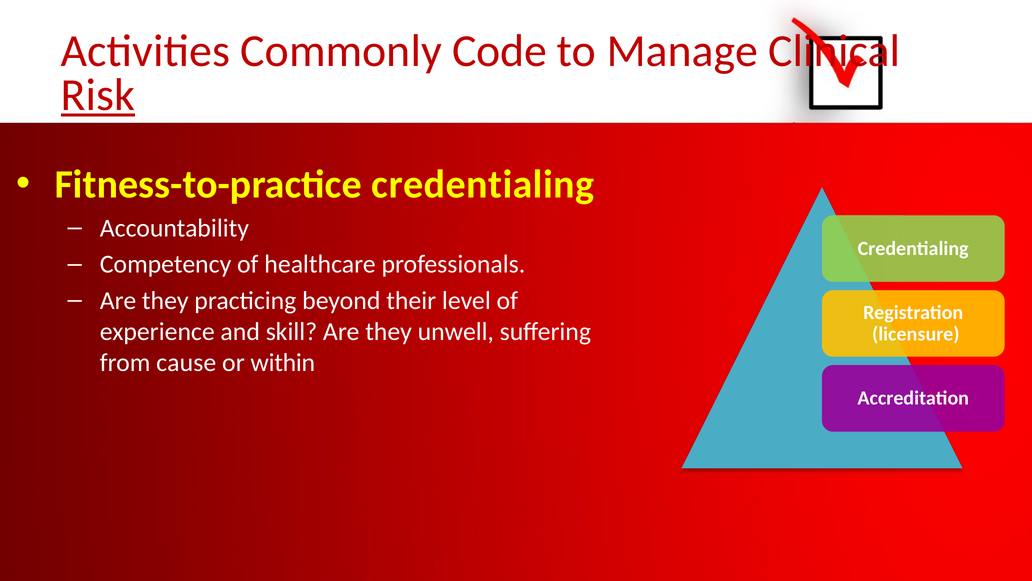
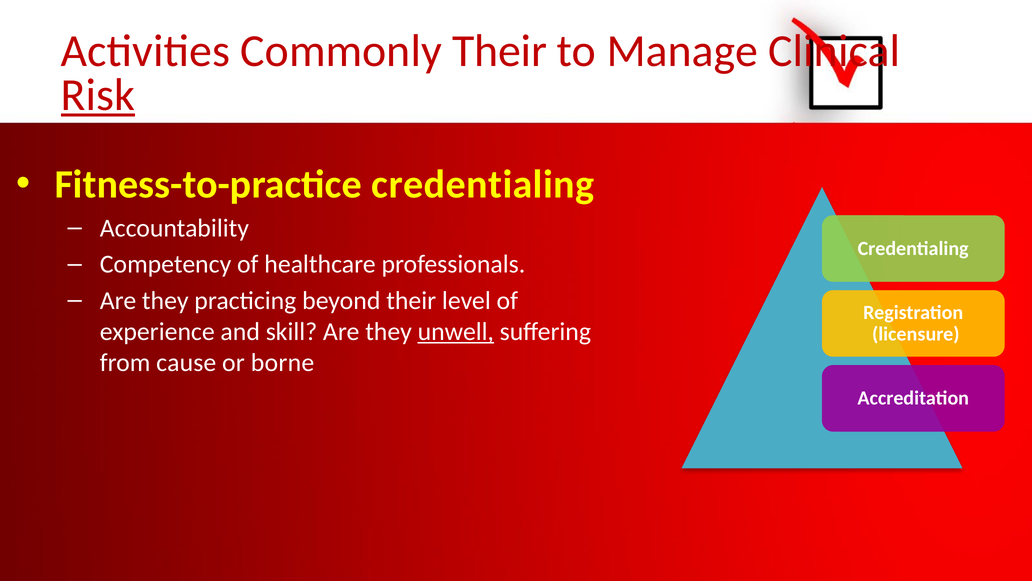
Commonly Code: Code -> Their (500, 51)
unwell underline: none -> present (456, 331)
within: within -> borne (283, 362)
